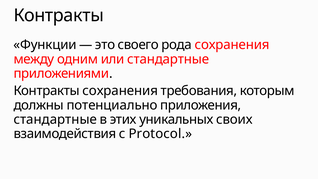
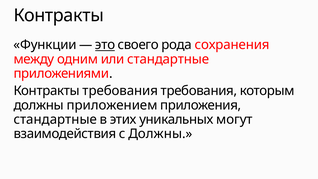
это underline: none -> present (105, 45)
Контракты сохранения: сохранения -> требования (120, 91)
потенциально: потенциально -> приложением (112, 105)
своих: своих -> могут (234, 119)
с Protocol: Protocol -> Должны (160, 134)
